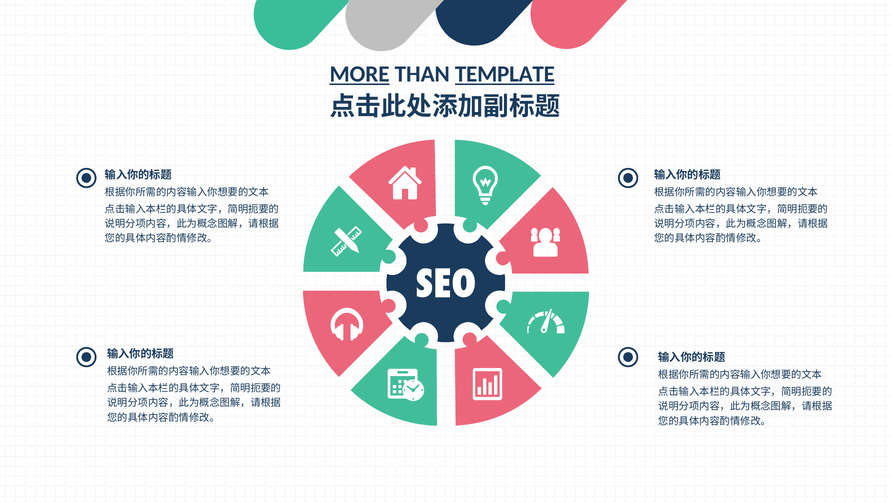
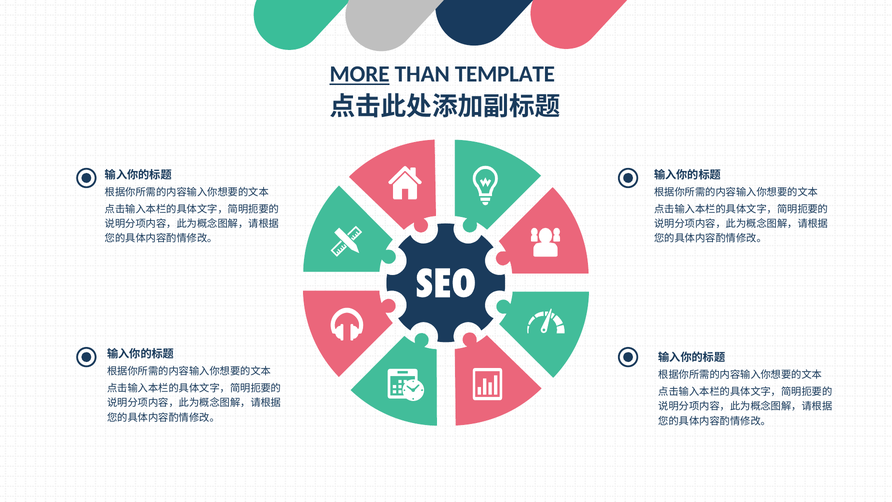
TEMPLATE underline: present -> none (505, 74)
